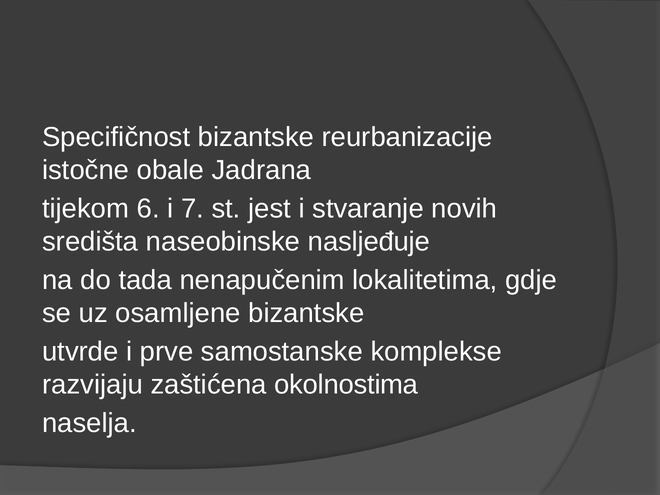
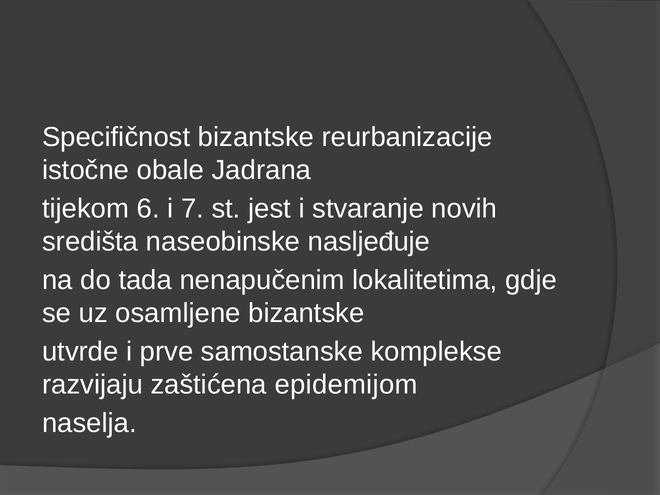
okolnostima: okolnostima -> epidemijom (346, 385)
